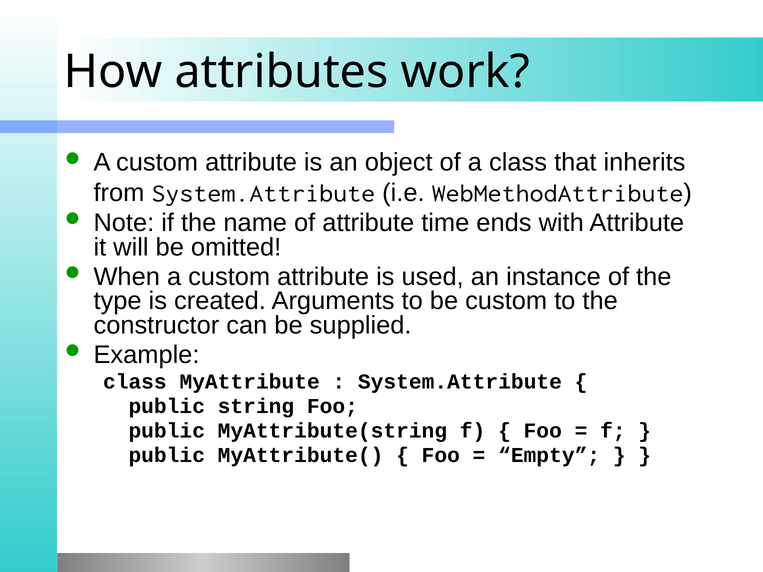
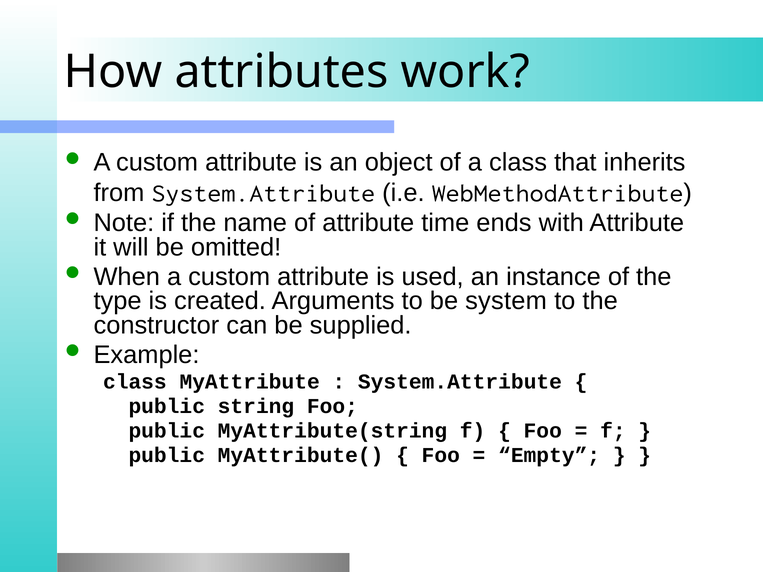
be custom: custom -> system (506, 301)
